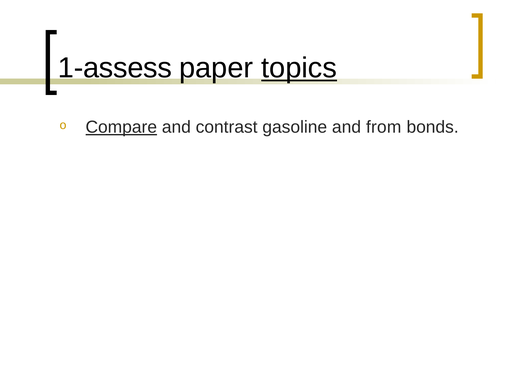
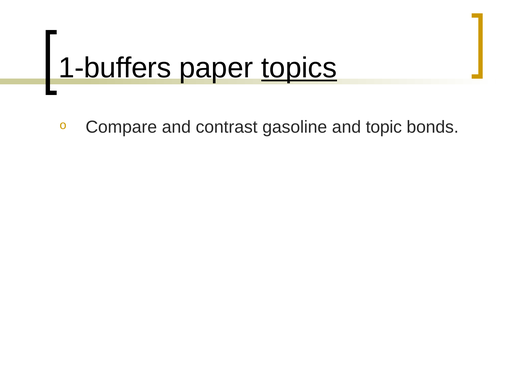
1-assess: 1-assess -> 1-buffers (115, 68)
Compare underline: present -> none (121, 127)
from: from -> topic (384, 127)
